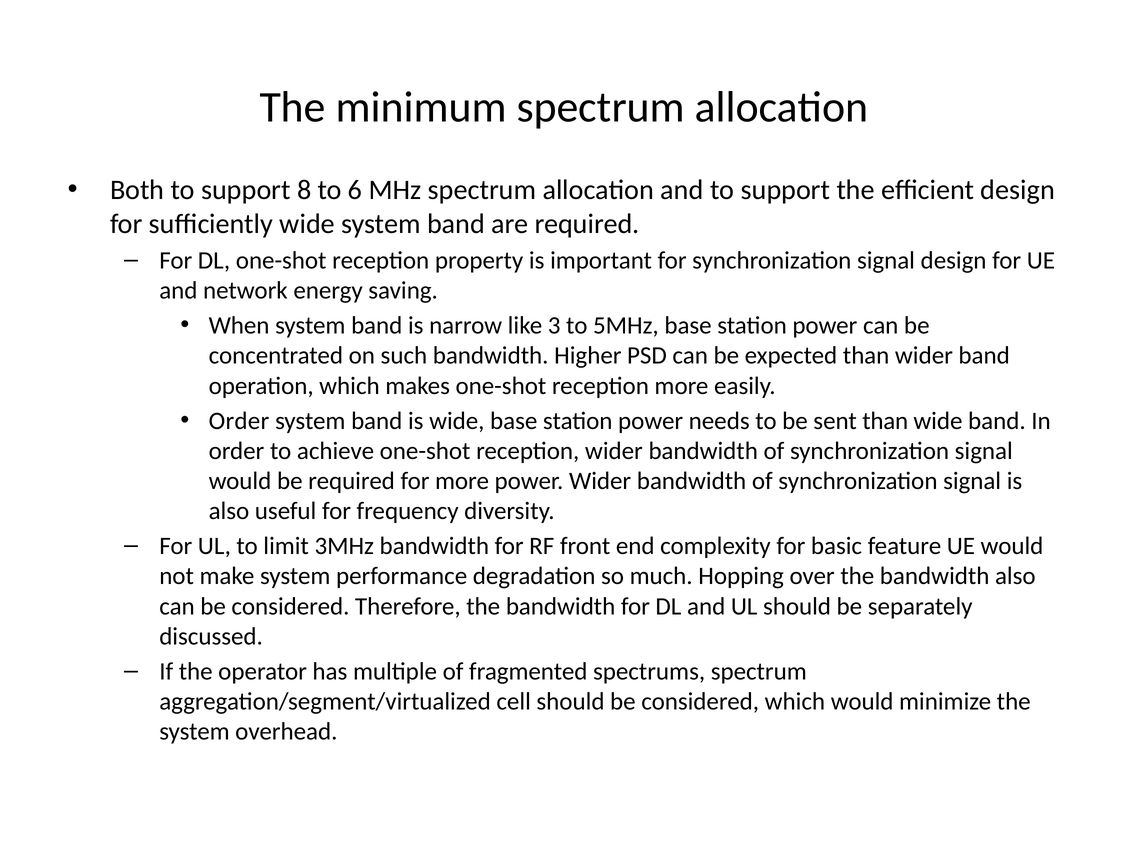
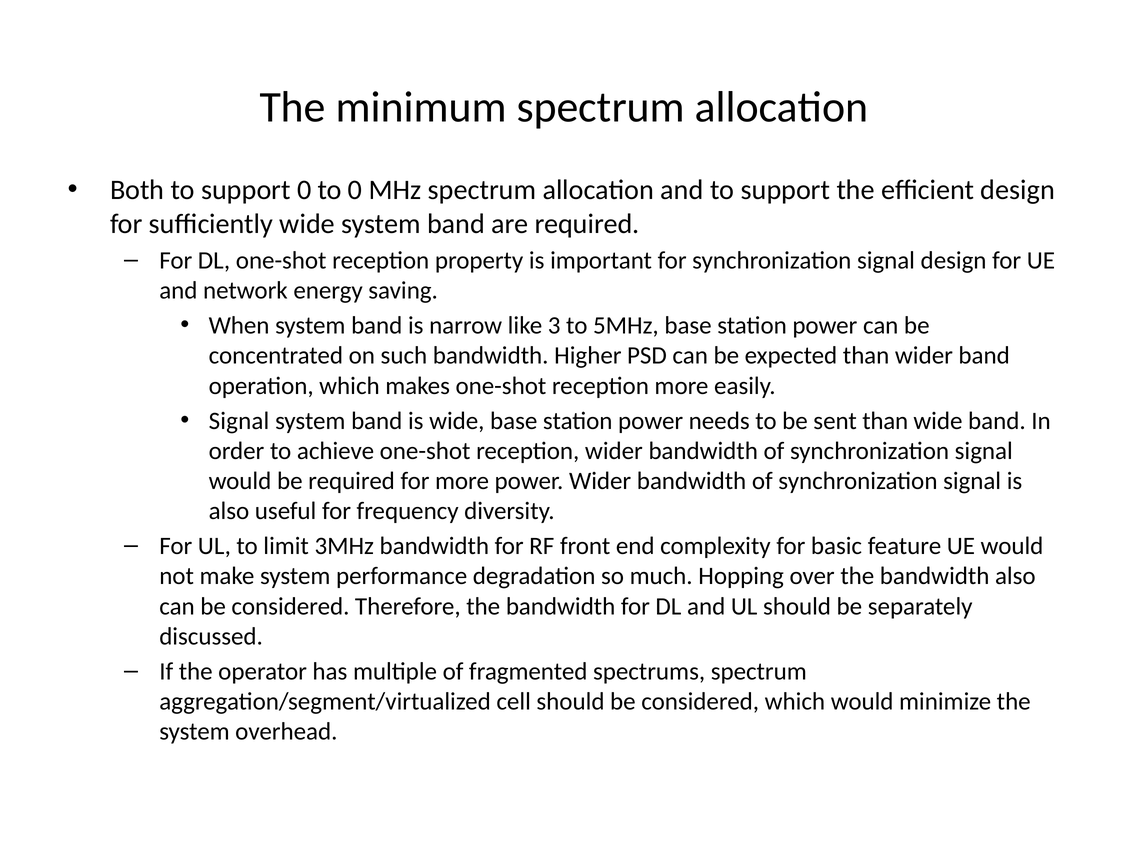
support 8: 8 -> 0 (304, 190)
to 6: 6 -> 0 (355, 190)
Order: Order -> Signal (239, 421)
